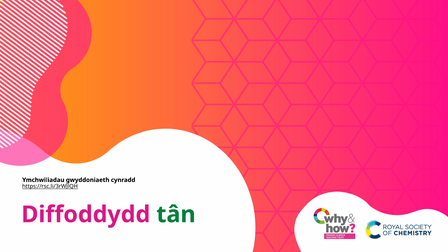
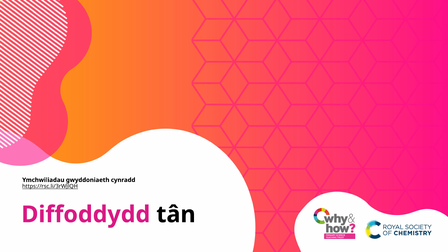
tân colour: green -> black (176, 215)
